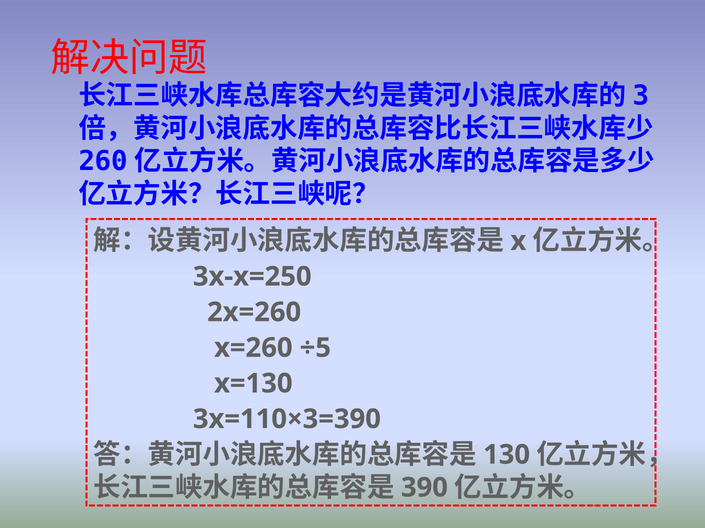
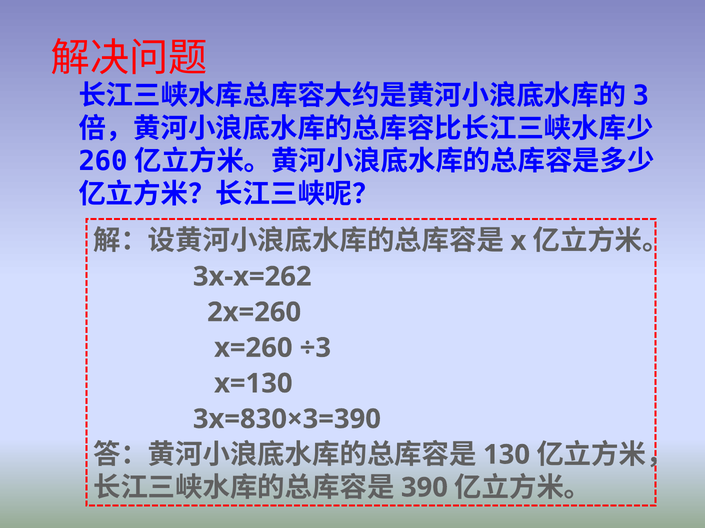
3x-x=250: 3x-x=250 -> 3x-x=262 (252, 277)
÷5: ÷5 -> ÷3 (315, 348)
3x=110×3=390: 3x=110×3=390 -> 3x=830×3=390 (287, 420)
